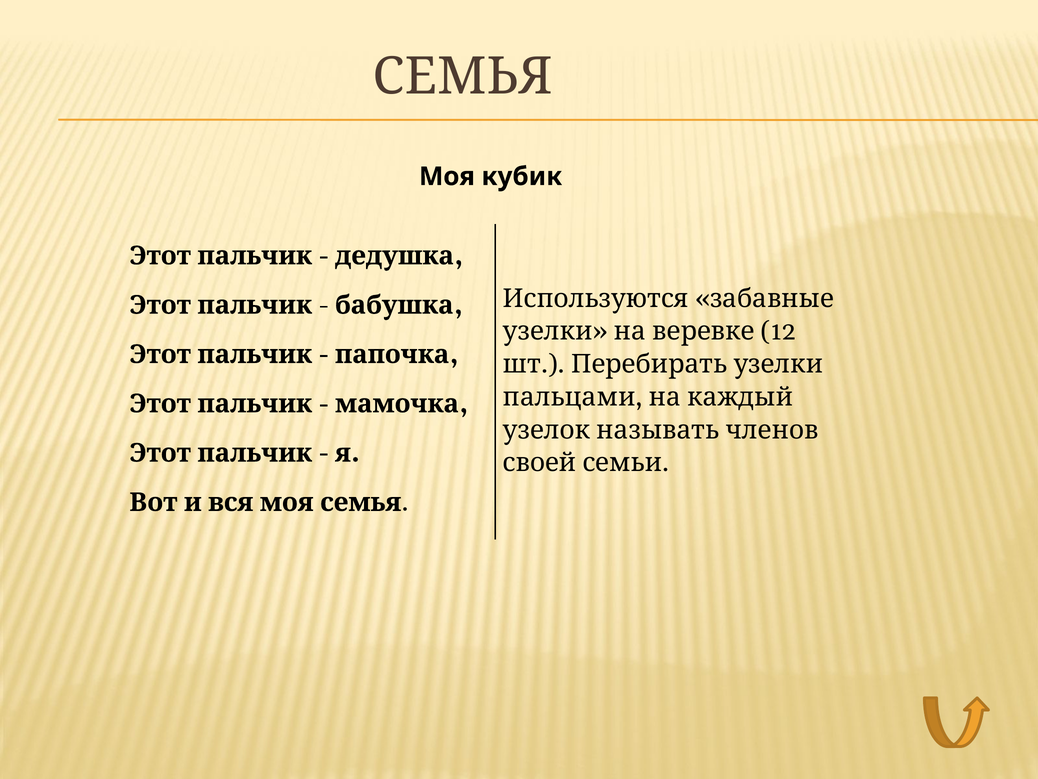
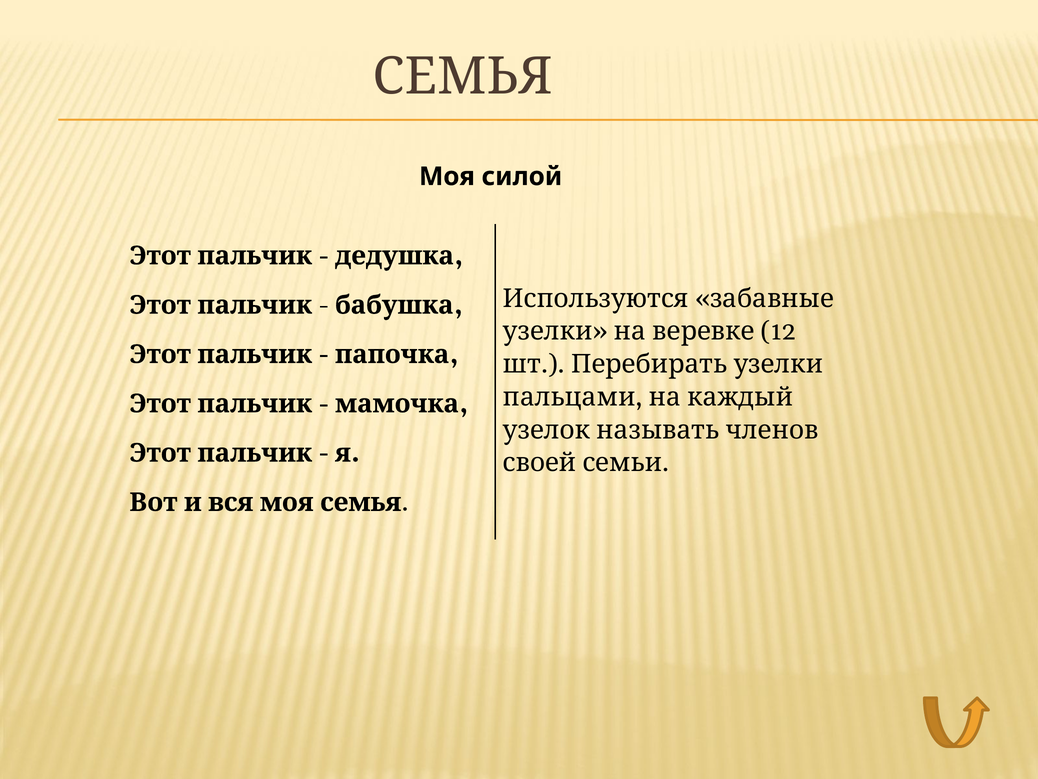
кубик: кубик -> силой (522, 176)
